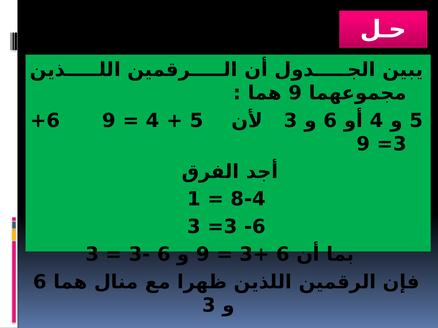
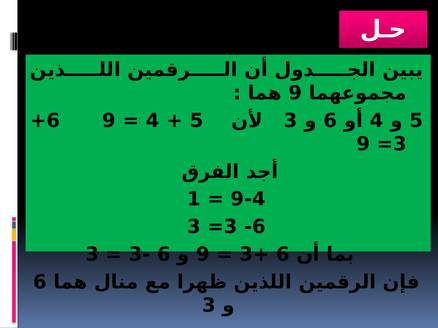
8-4: 8-4 -> 9-4 (248, 200)
